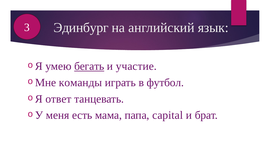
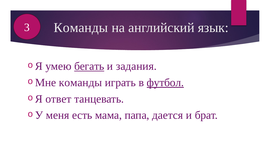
Эдинбург: Эдинбург -> Команды (81, 28)
участие: участие -> задания (136, 66)
футбол underline: none -> present (165, 83)
capital: capital -> дается (168, 115)
